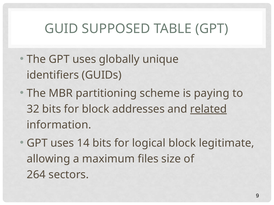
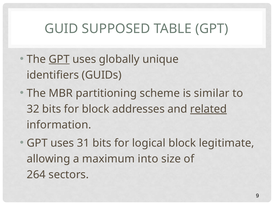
GPT underline: none -> present (59, 59)
paying: paying -> similar (212, 93)
14: 14 -> 31 (83, 143)
files: files -> into (148, 159)
